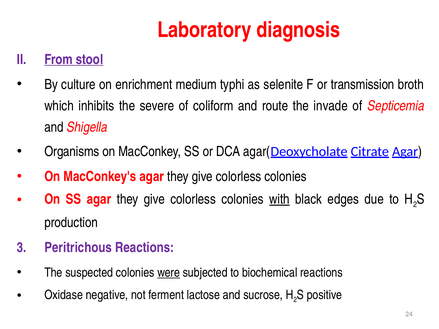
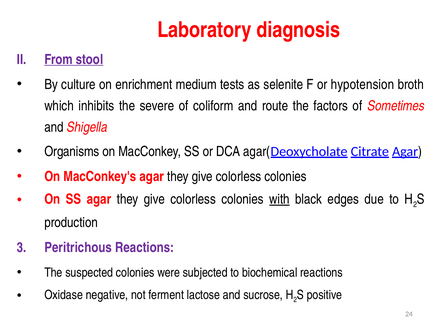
typhi: typhi -> tests (232, 84)
transmission: transmission -> hypotension (362, 84)
invade: invade -> factors (331, 106)
Septicemia: Septicemia -> Sometimes (396, 106)
were underline: present -> none (169, 273)
